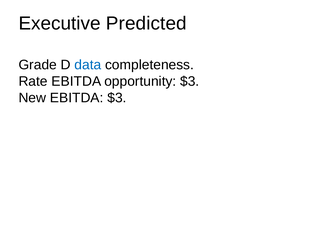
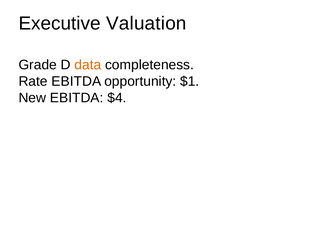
Predicted: Predicted -> Valuation (146, 24)
data colour: blue -> orange (88, 65)
opportunity $3: $3 -> $1 (190, 82)
EBITDA $3: $3 -> $4 (117, 98)
